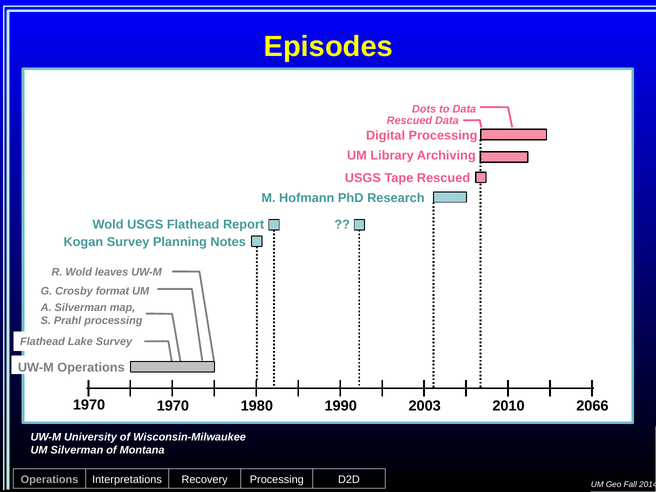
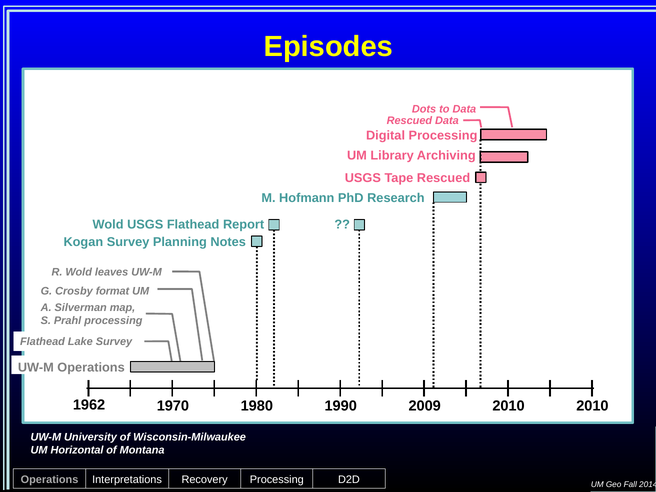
1970: 1970 -> 1962 (89, 405)
2003: 2003 -> 2009 (425, 406)
2010 2066: 2066 -> 2010 (592, 406)
UM Silverman: Silverman -> Horizontal (77, 450)
